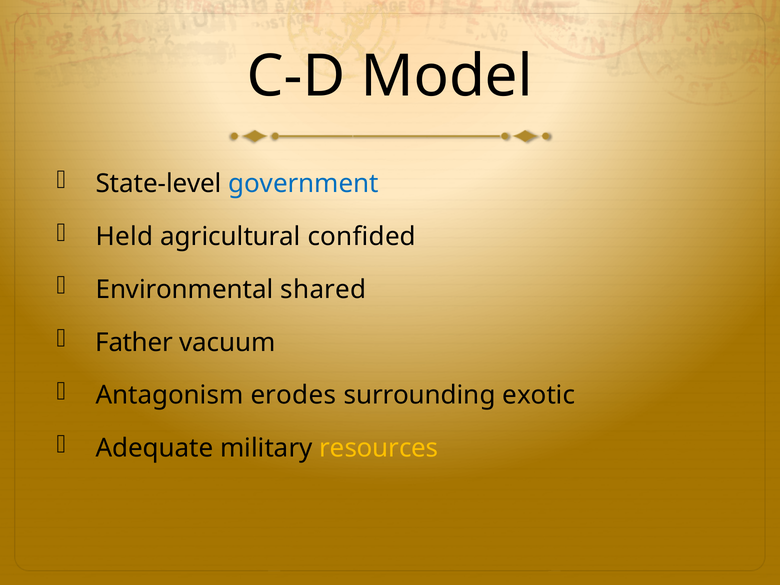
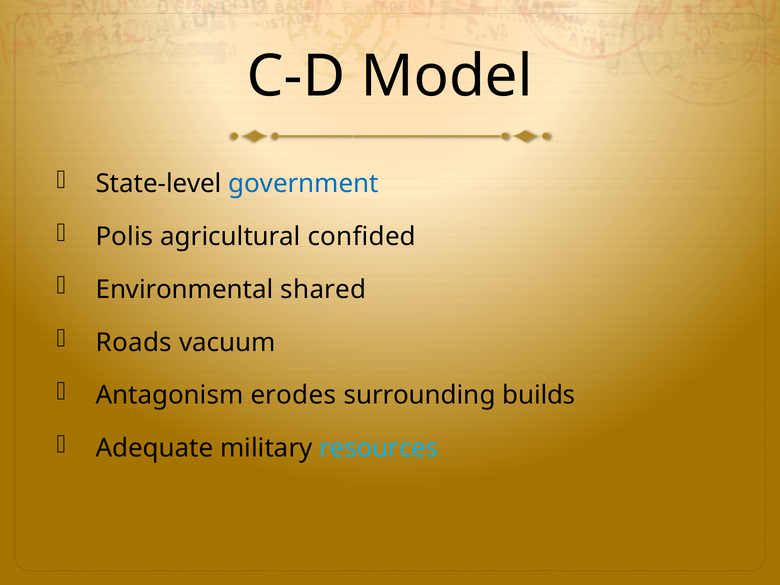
Held: Held -> Polis (124, 237)
Father: Father -> Roads (134, 342)
exotic: exotic -> builds (539, 395)
resources colour: yellow -> light blue (379, 448)
